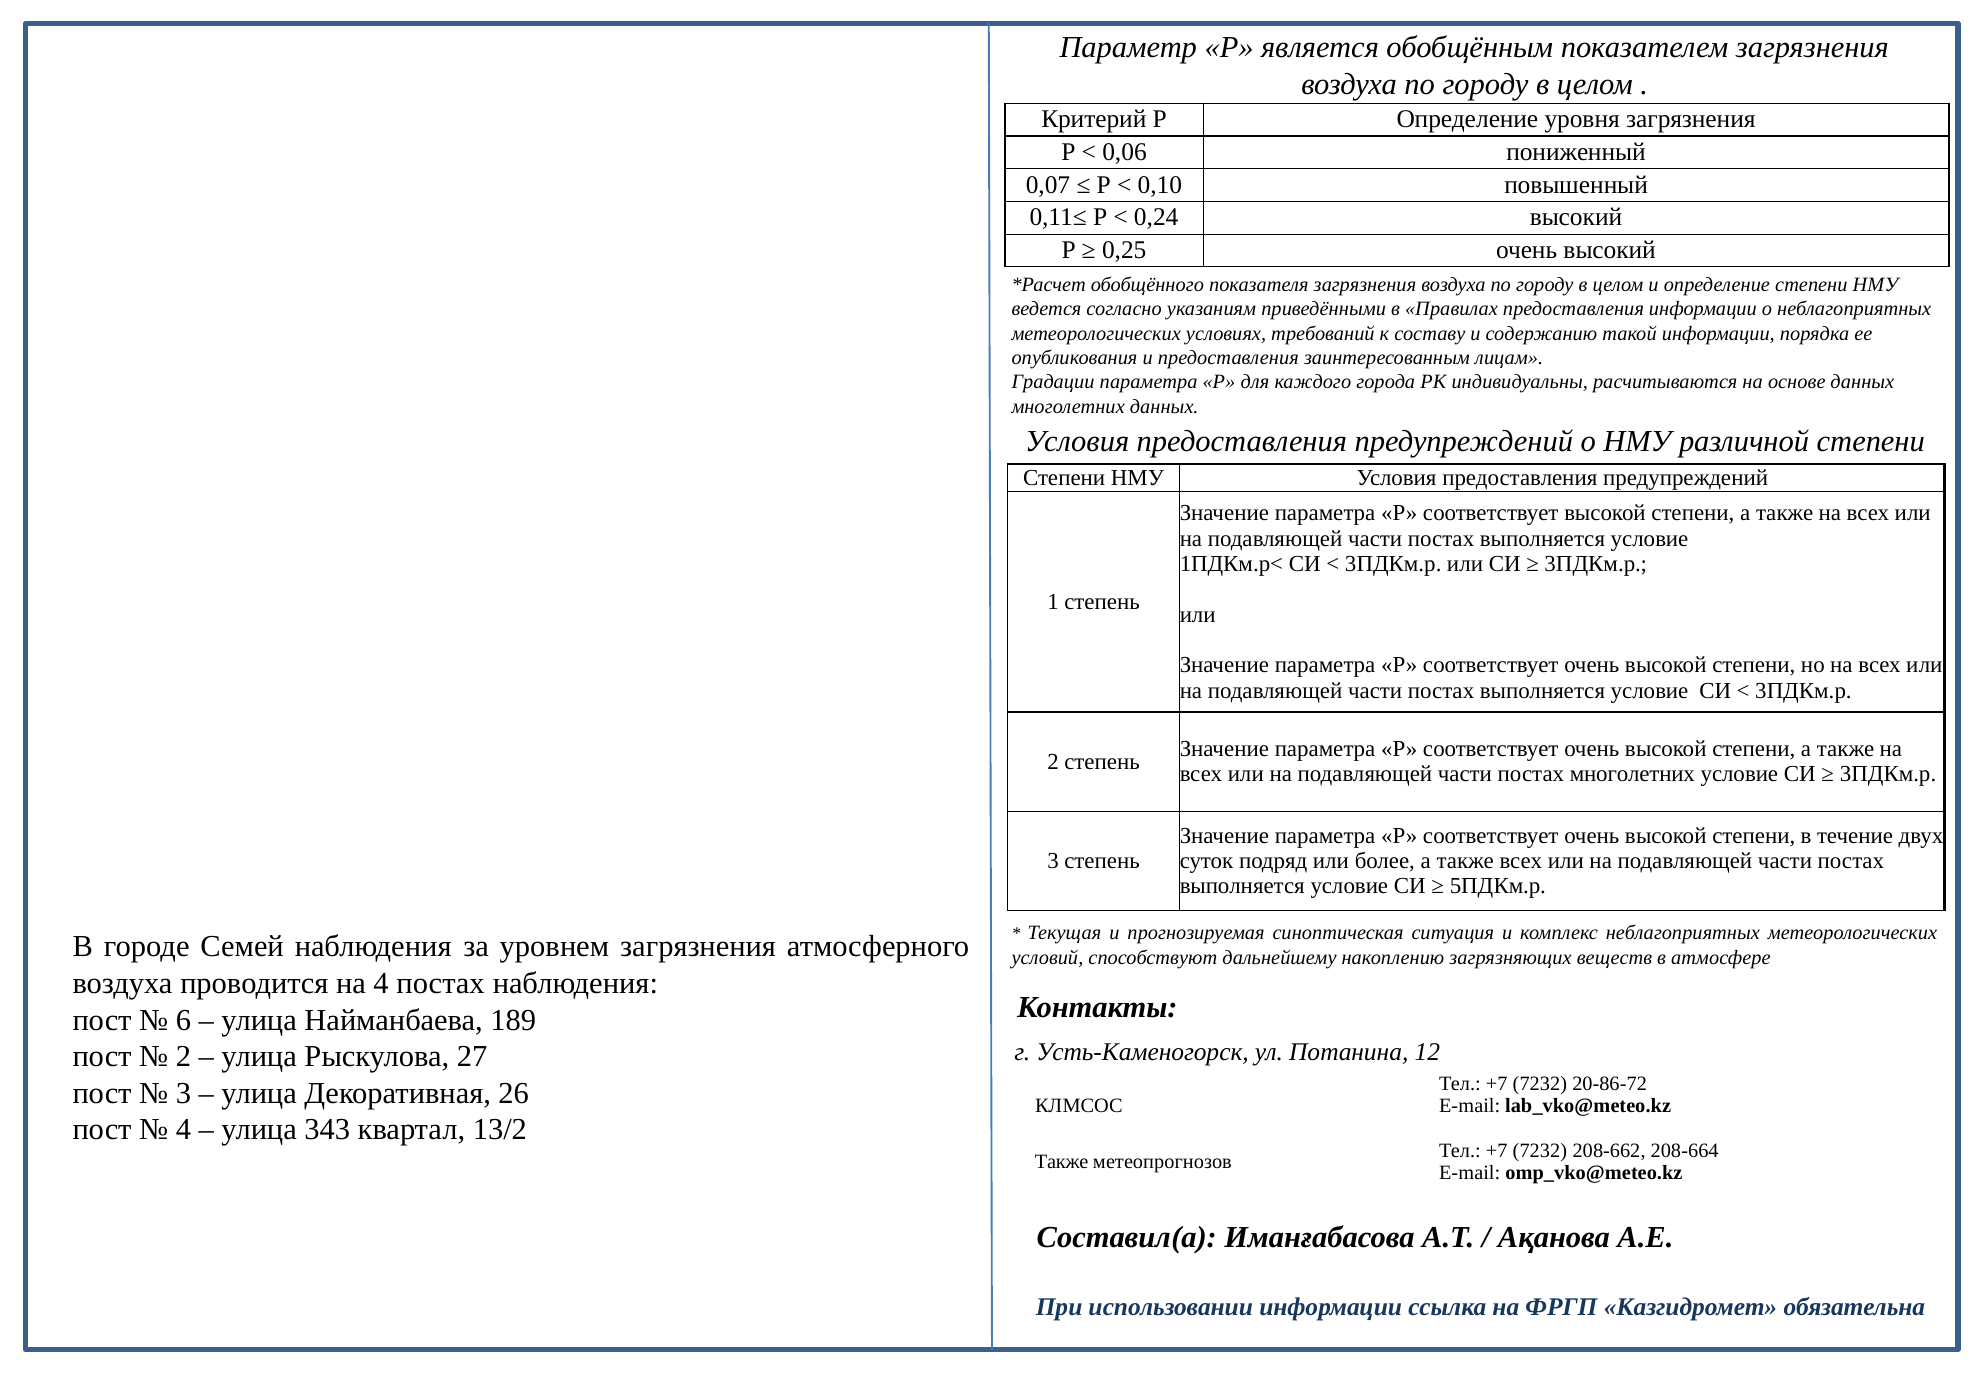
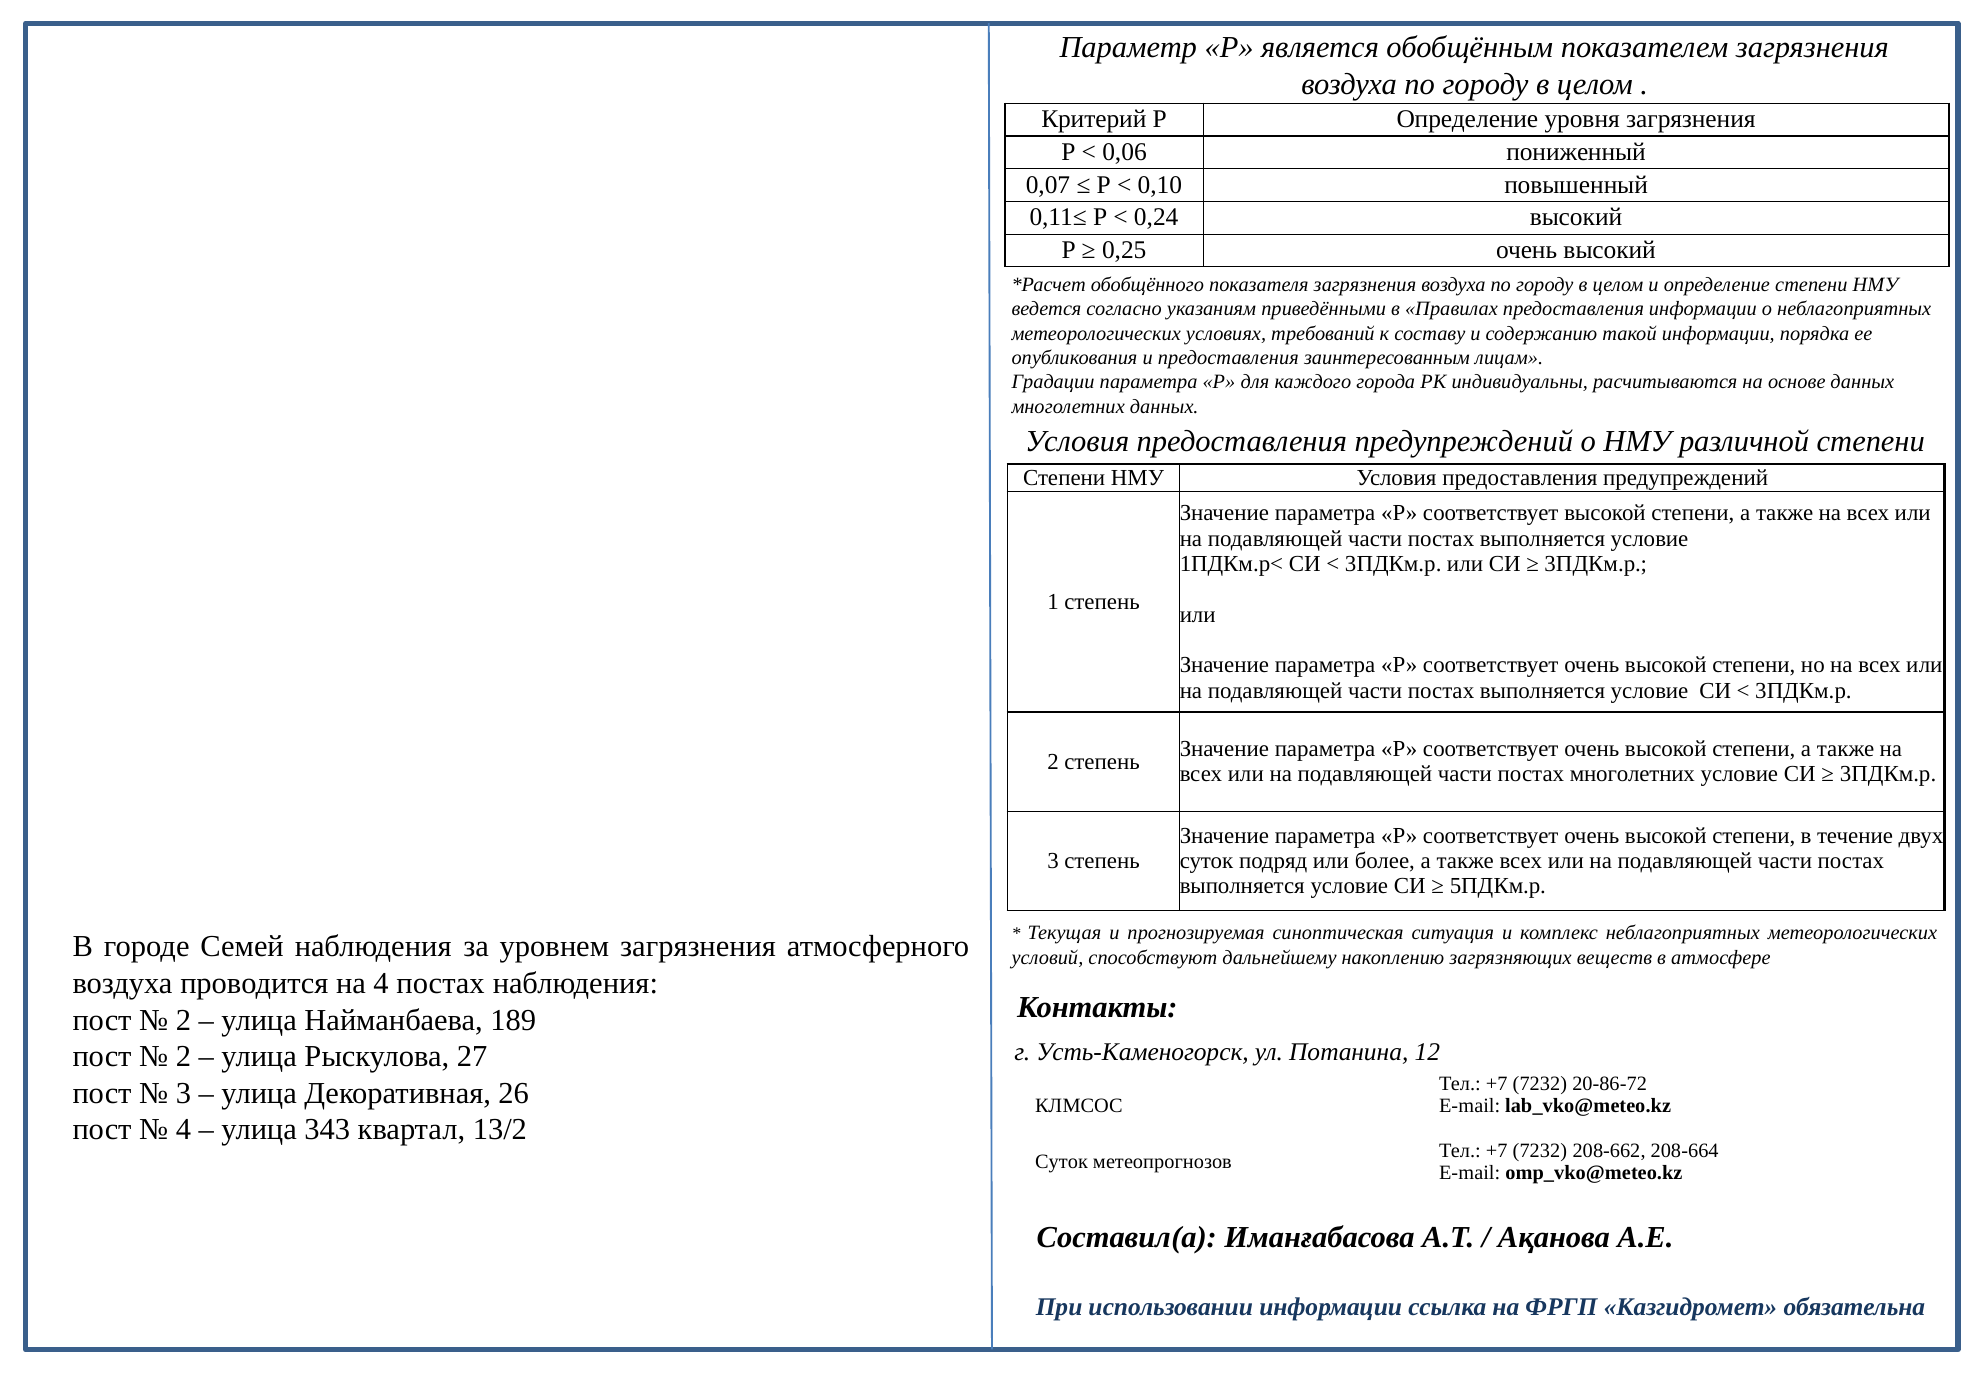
6: 6 -> 2 (183, 1020)
Также: Также -> Суток (1061, 1162)
